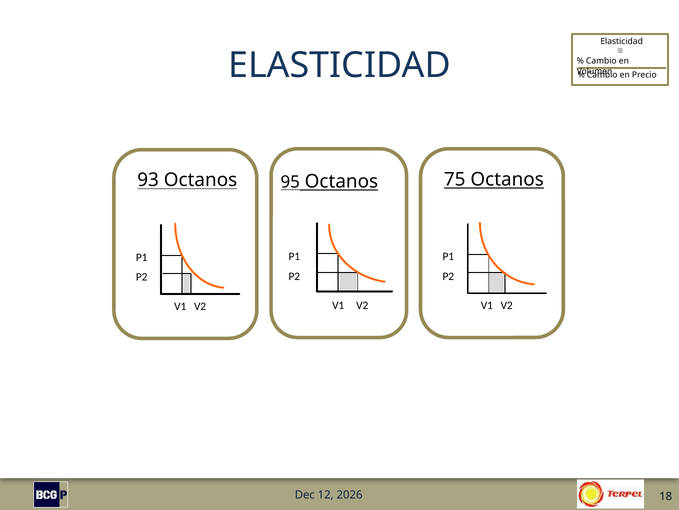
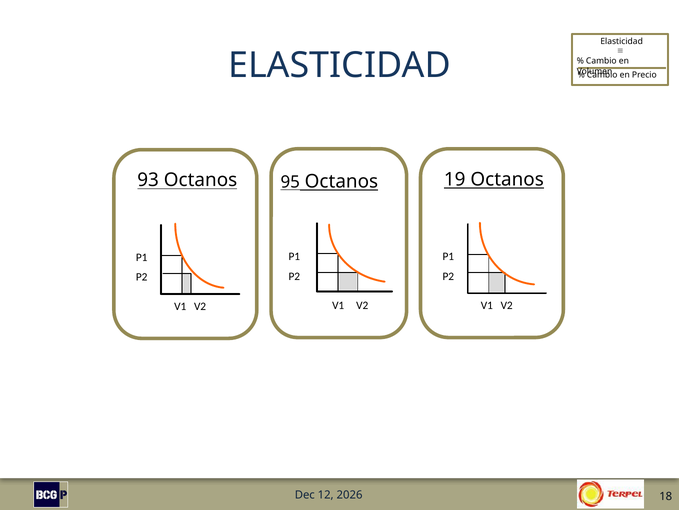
75: 75 -> 19 (455, 179)
